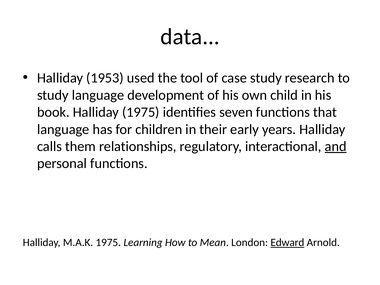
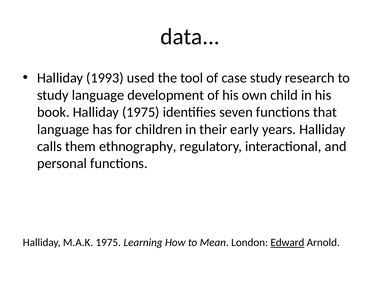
1953: 1953 -> 1993 (105, 78)
relationships: relationships -> ethnography (138, 146)
and underline: present -> none (336, 146)
